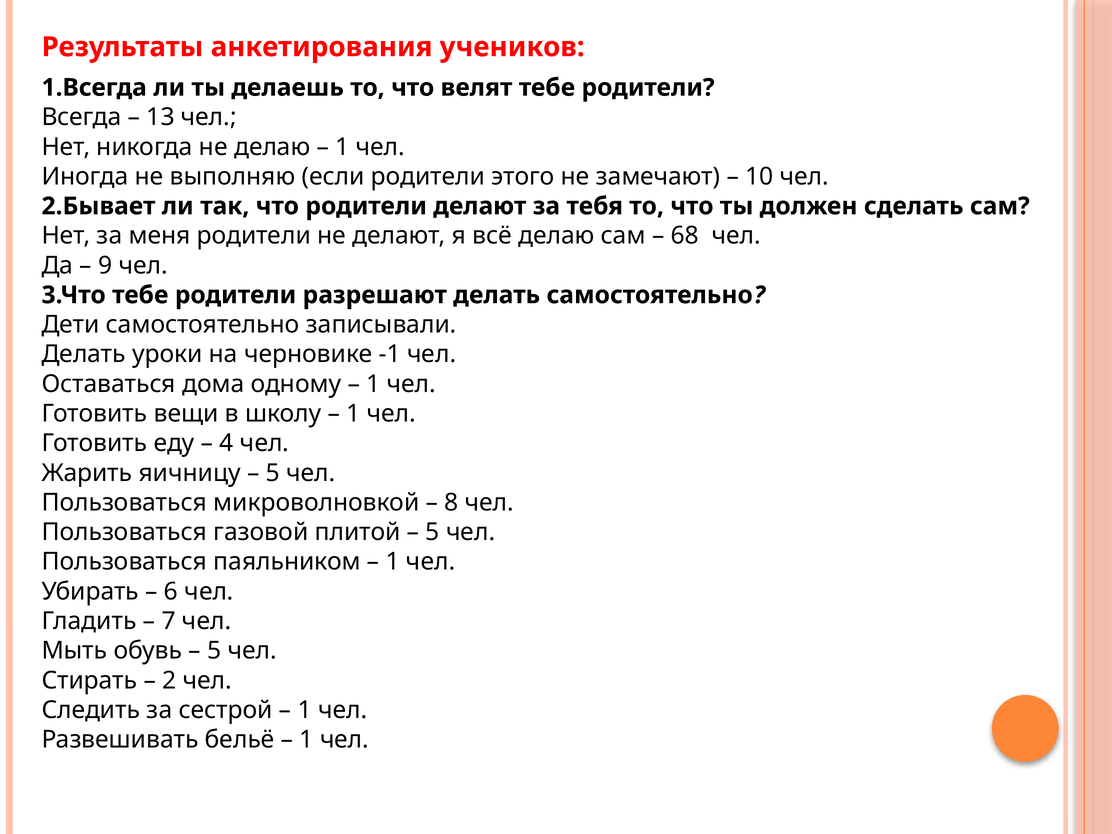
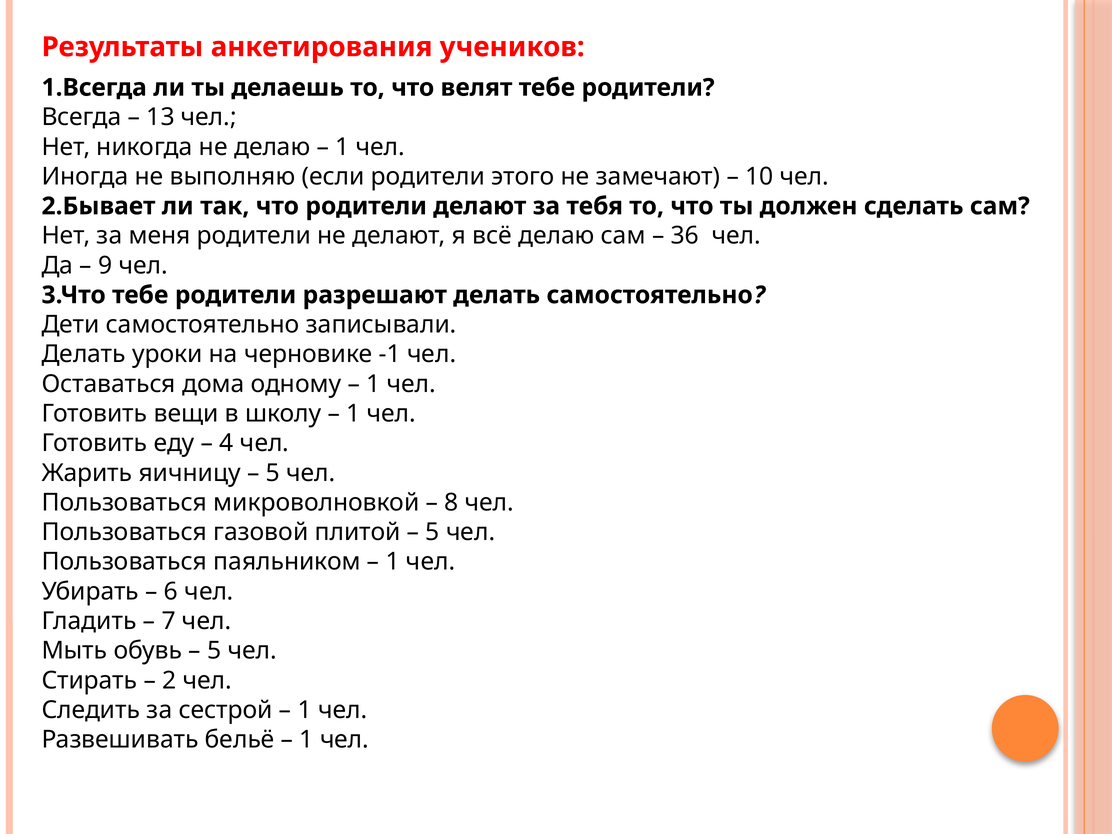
68: 68 -> 36 (685, 236)
